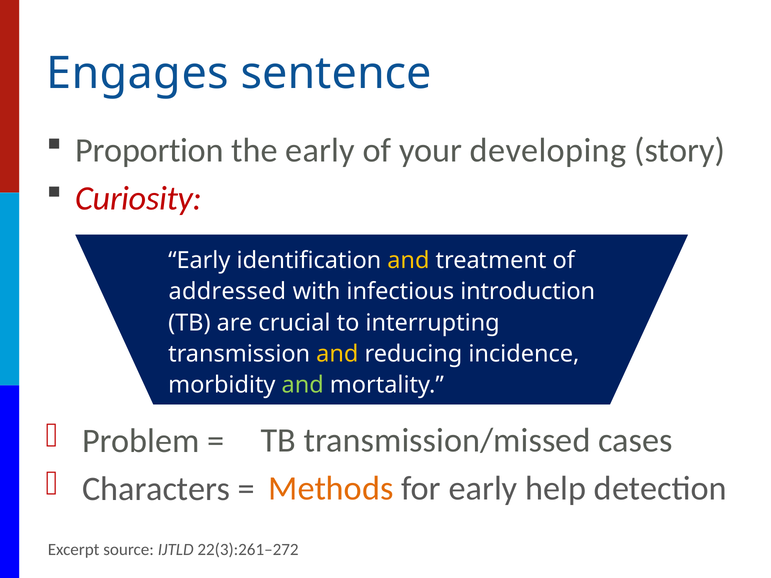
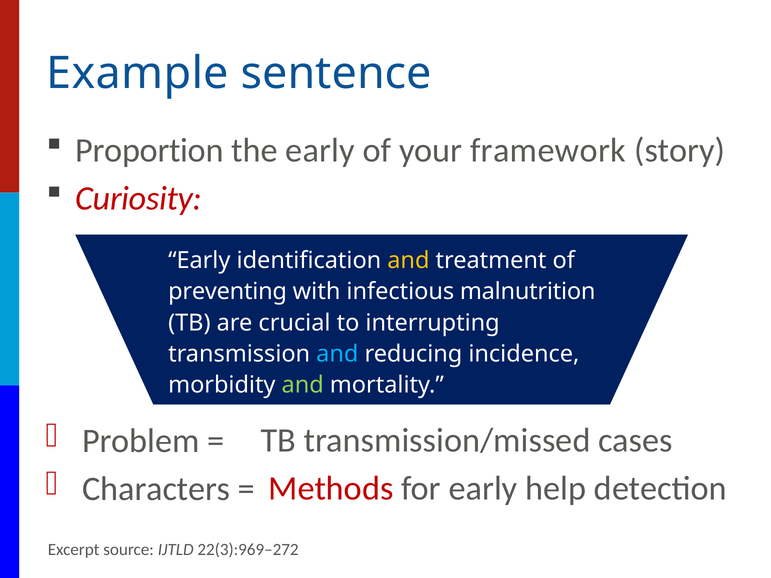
Engages: Engages -> Example (138, 73)
developing: developing -> framework (548, 151)
addressed: addressed -> preventing (228, 292)
introduction: introduction -> malnutrition (528, 292)
and colour: yellow -> light blue (337, 354)
Methods colour: orange -> red (331, 489)
22(3):261–272: 22(3):261–272 -> 22(3):969–272 (248, 550)
